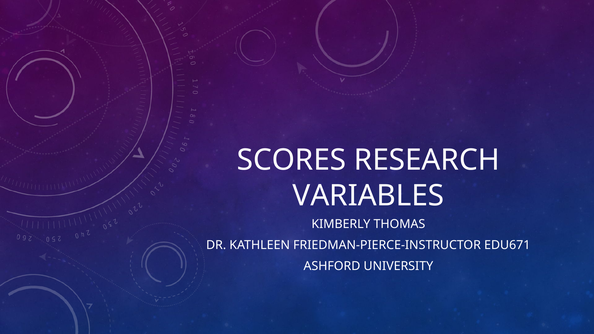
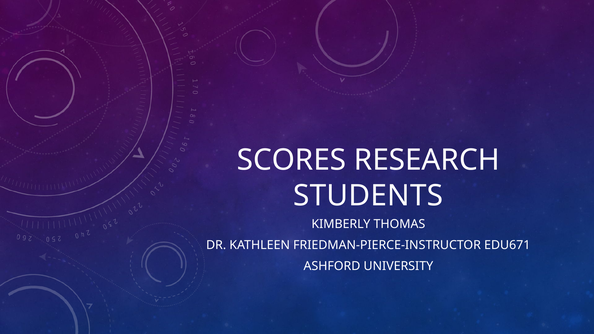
VARIABLES: VARIABLES -> STUDENTS (368, 196)
